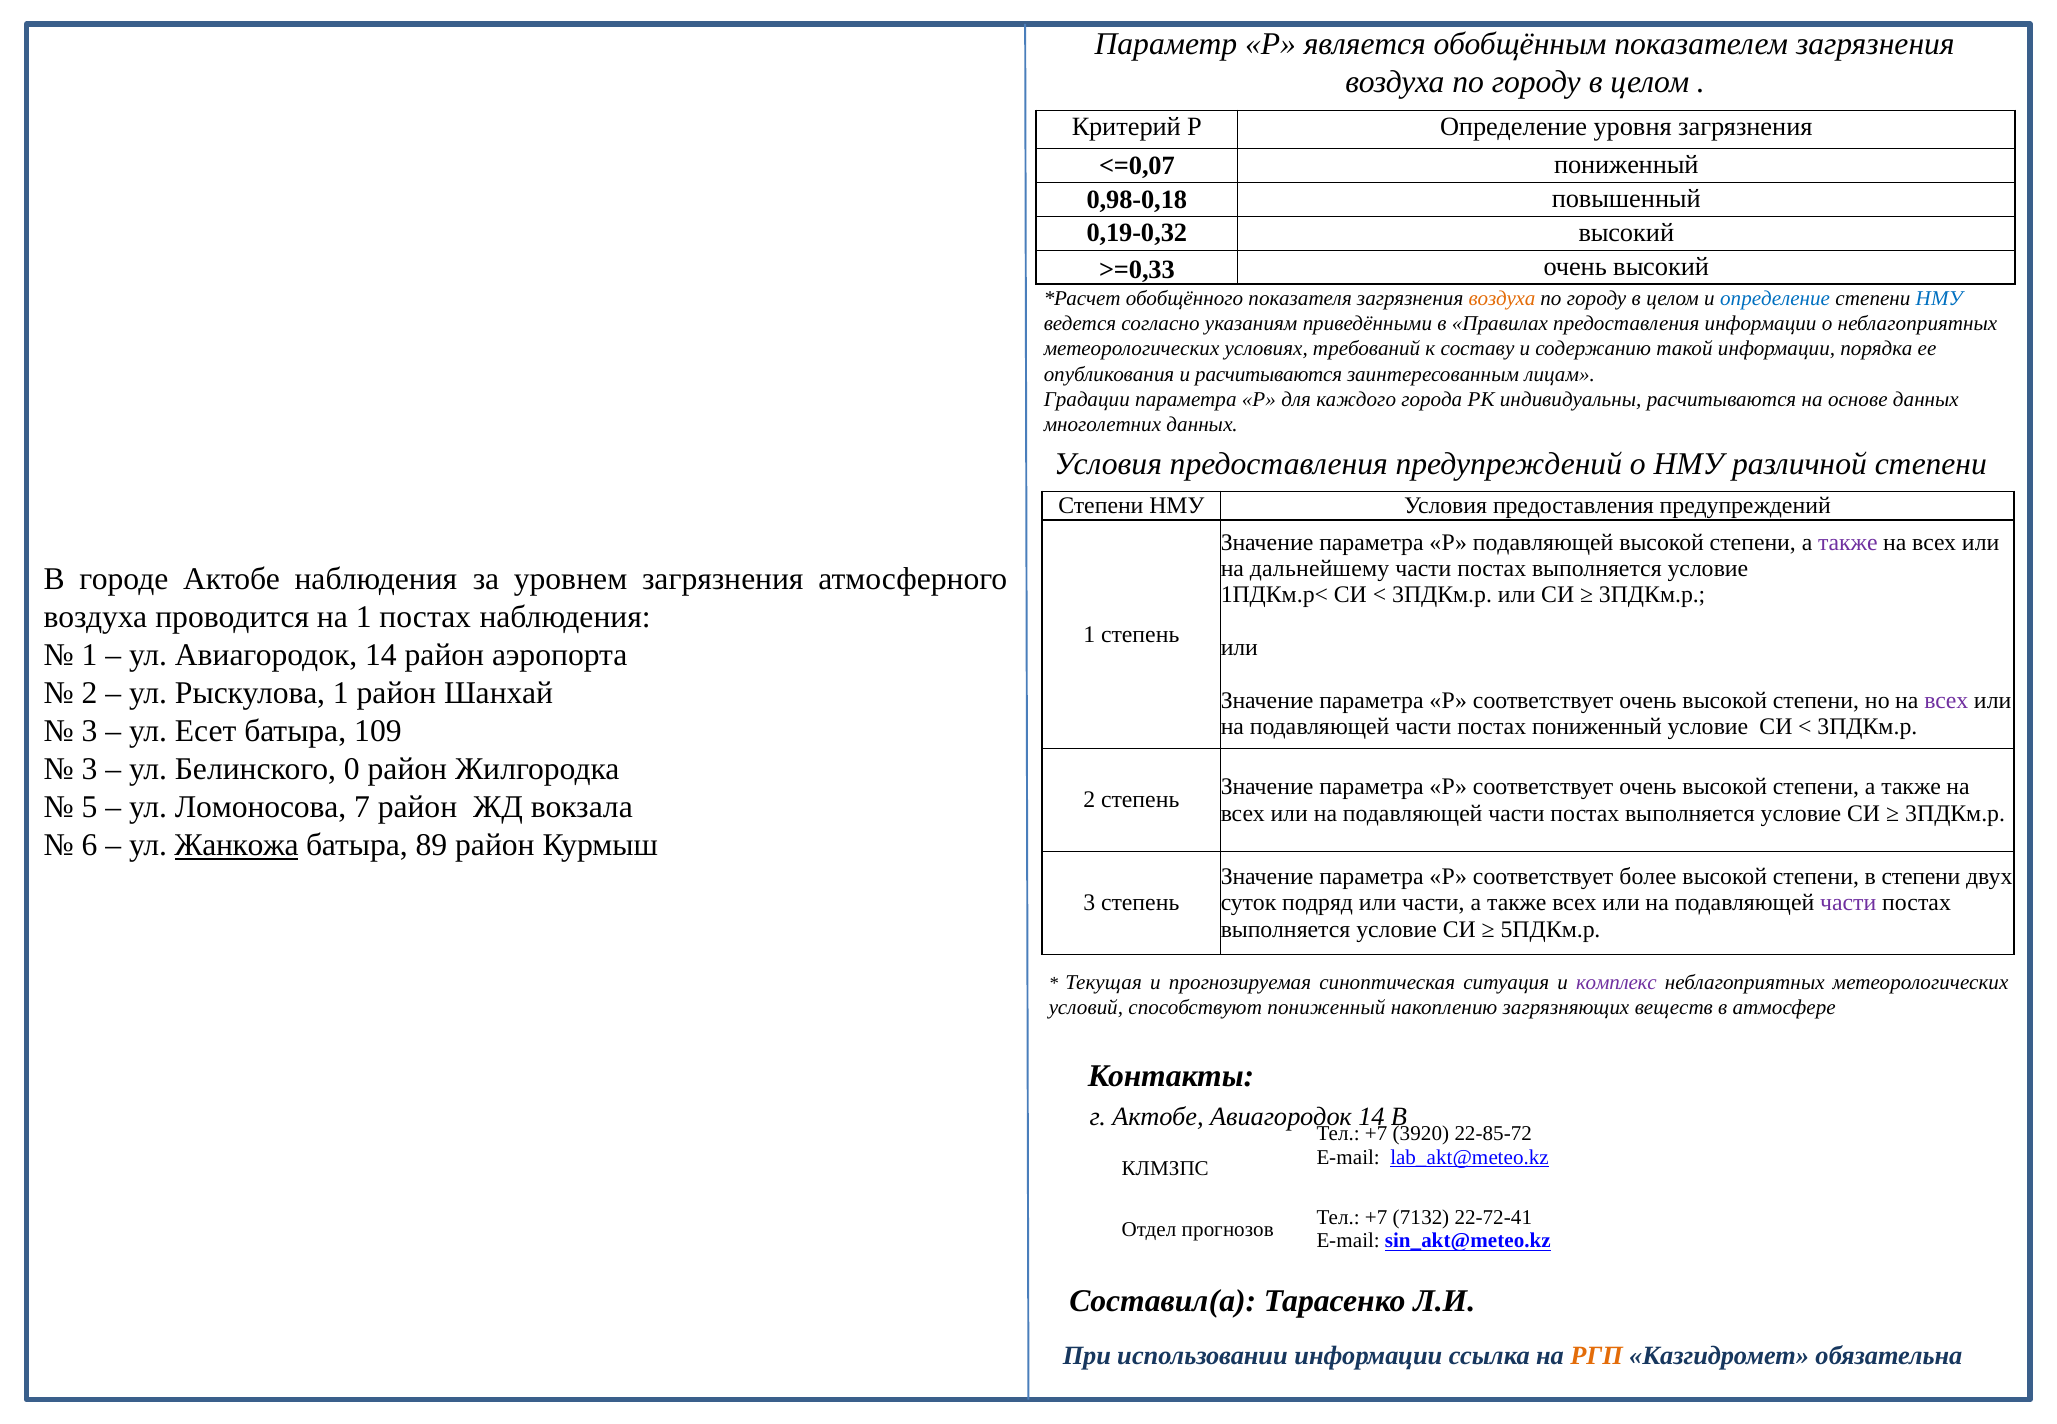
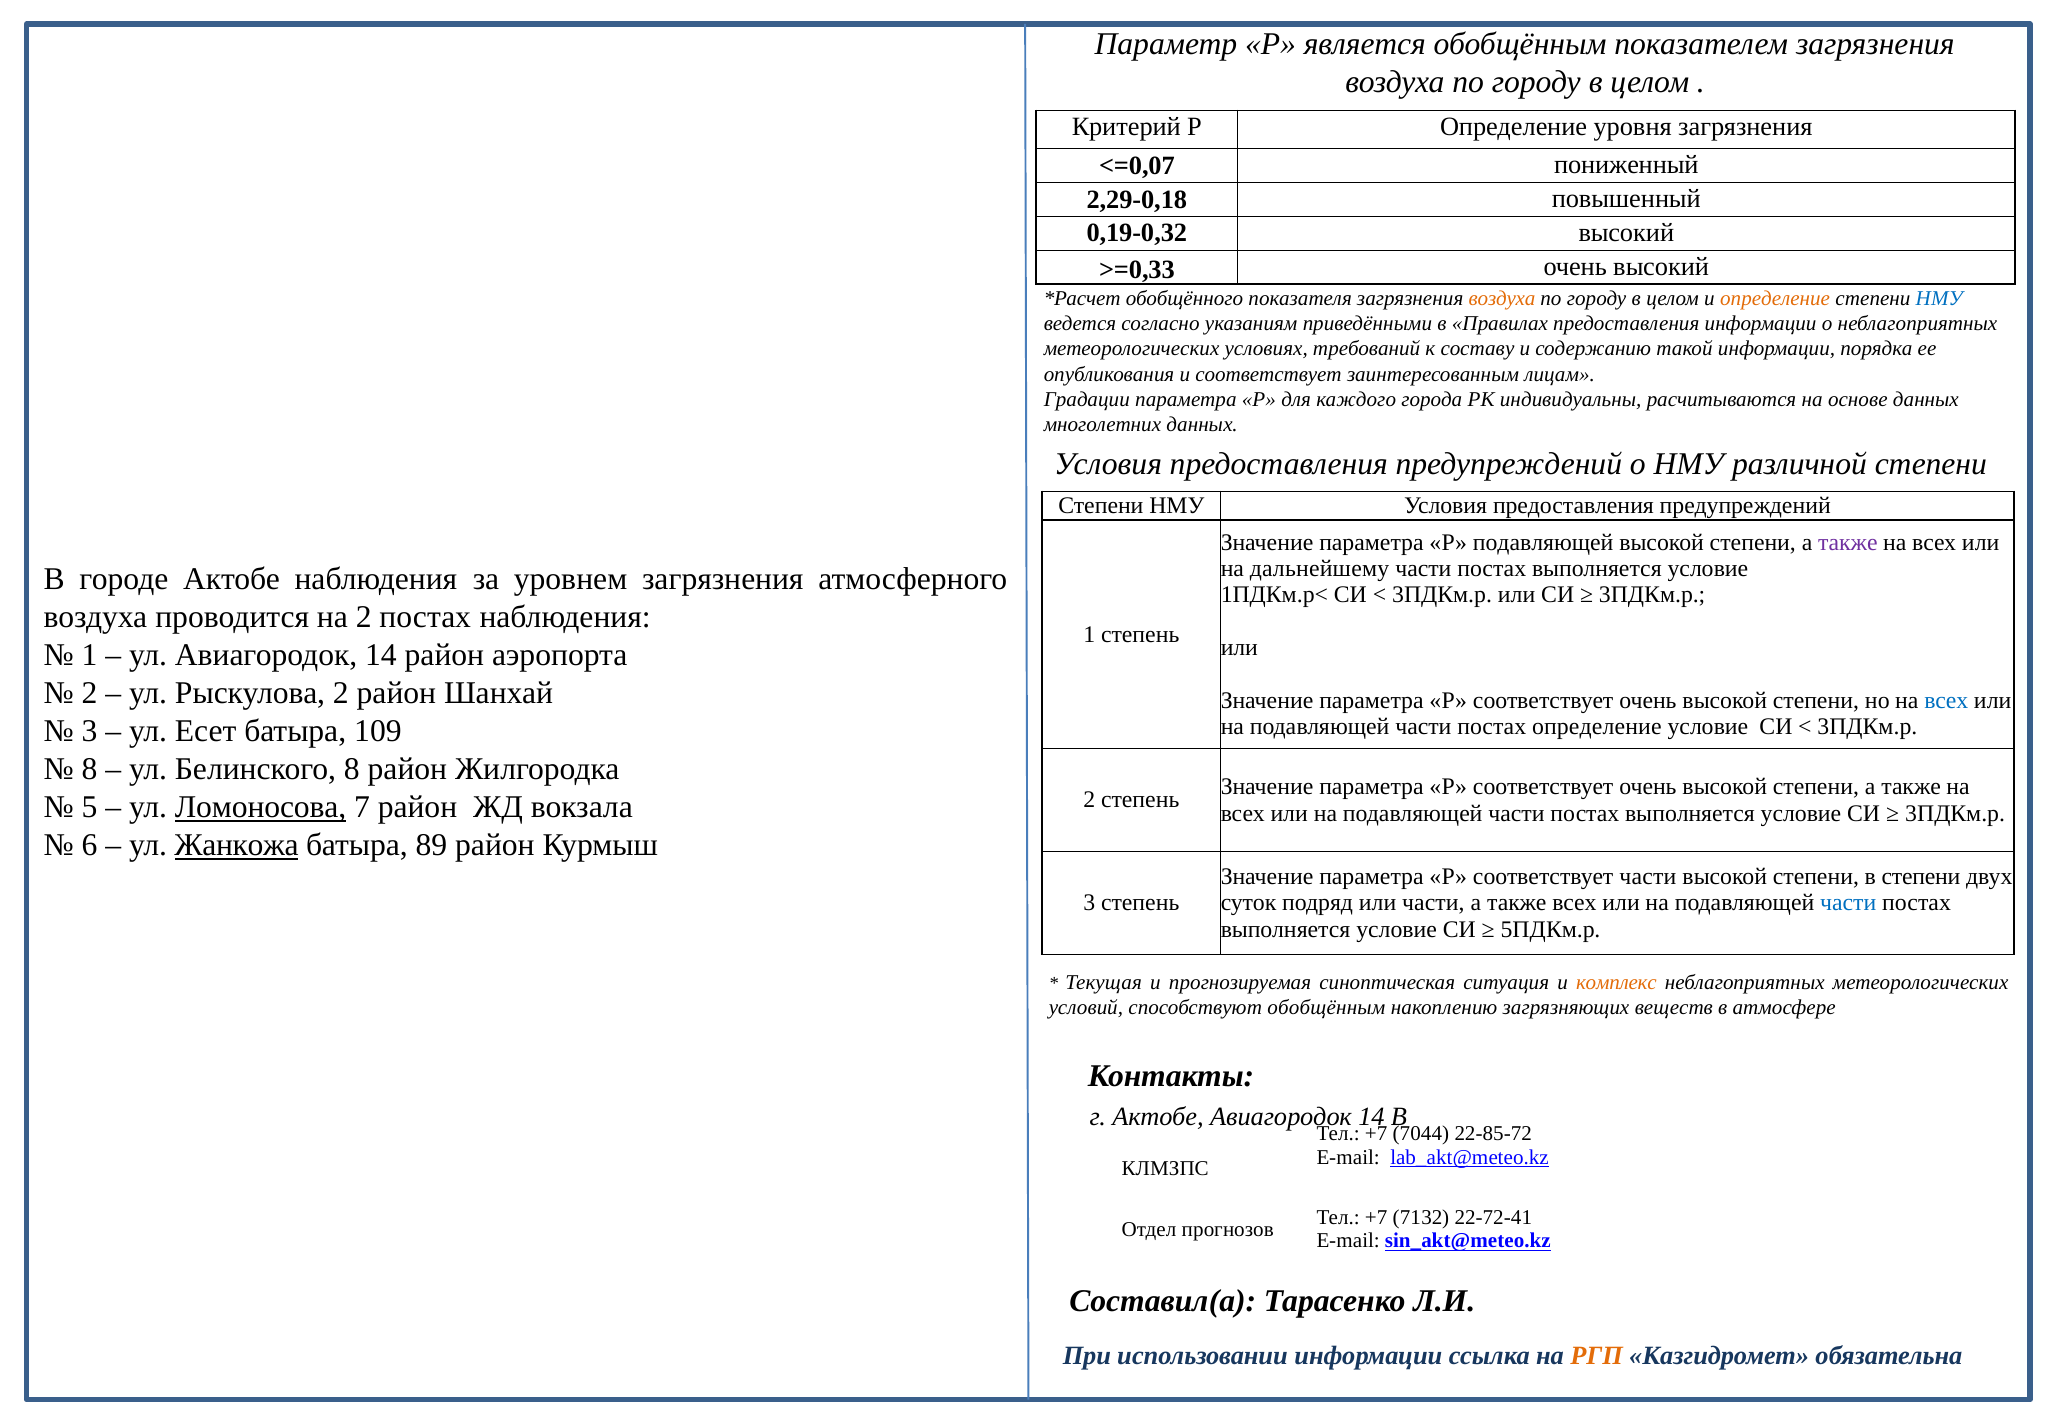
0,98-0,18: 0,98-0,18 -> 2,29-0,18 (1137, 199)
определение colour: blue -> orange (1775, 298)
и расчитываются: расчитываются -> соответствует (1269, 374)
на 1: 1 -> 2 (364, 617)
Рыскулова 1: 1 -> 2 (341, 693)
всех colour: purple -> blue (1946, 700)
постах пониженный: пониженный -> определение (1597, 727)
3: 3 -> 8 (90, 769)
Белинского 0: 0 -> 8 (352, 769)
Ломоносова underline: none -> present (261, 807)
соответствует более: более -> части (1648, 877)
части colour: purple -> blue (1848, 903)
комплекс colour: purple -> orange (1616, 983)
способствуют пониженный: пониженный -> обобщённым (1326, 1008)
3920: 3920 -> 7044 (1421, 1134)
